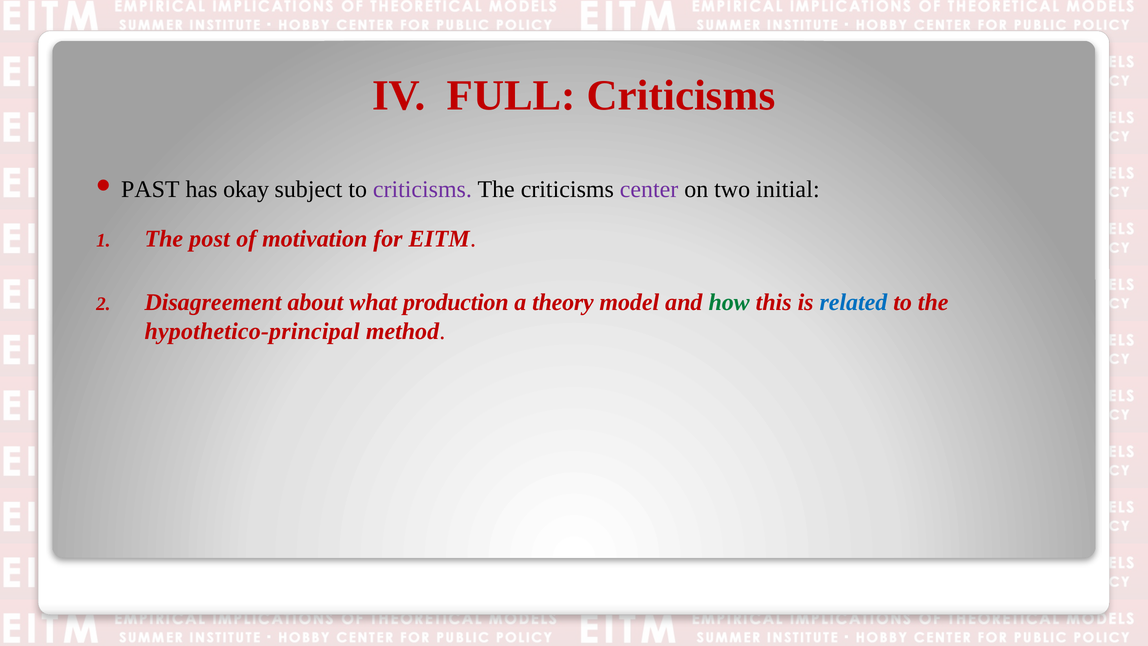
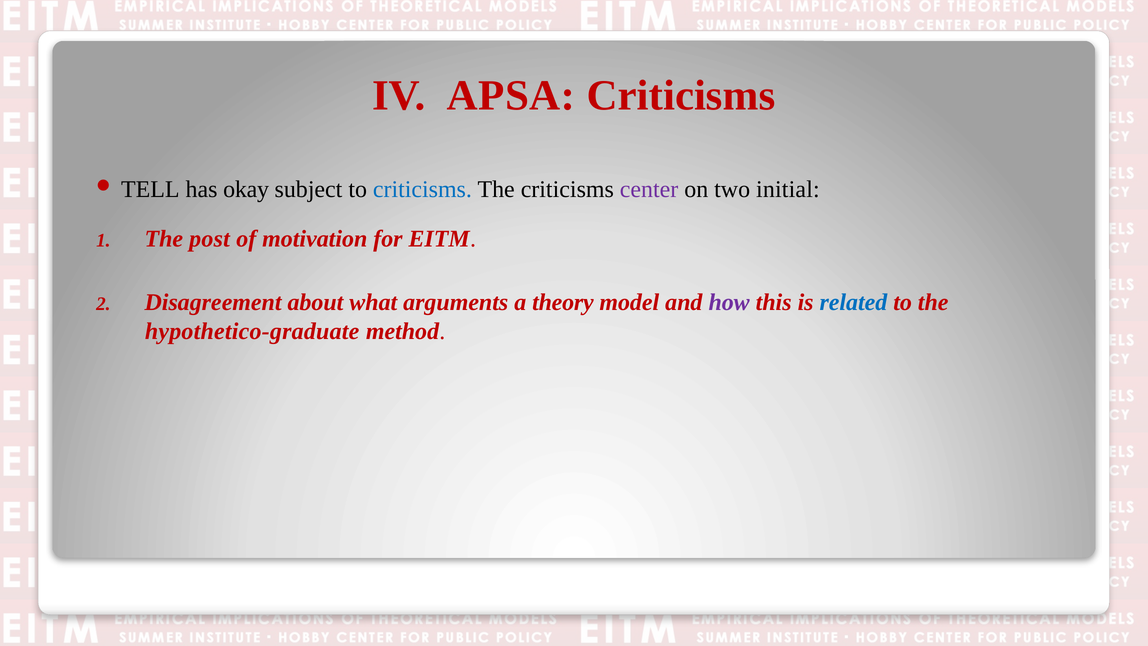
FULL: FULL -> APSA (511, 96)
PAST: PAST -> TELL (150, 189)
criticisms colour: purple -> blue (422, 189)
production: production -> arguments (456, 302)
how colour: green -> purple (729, 302)
hypothetico-principal: hypothetico-principal -> hypothetico-graduate (252, 331)
